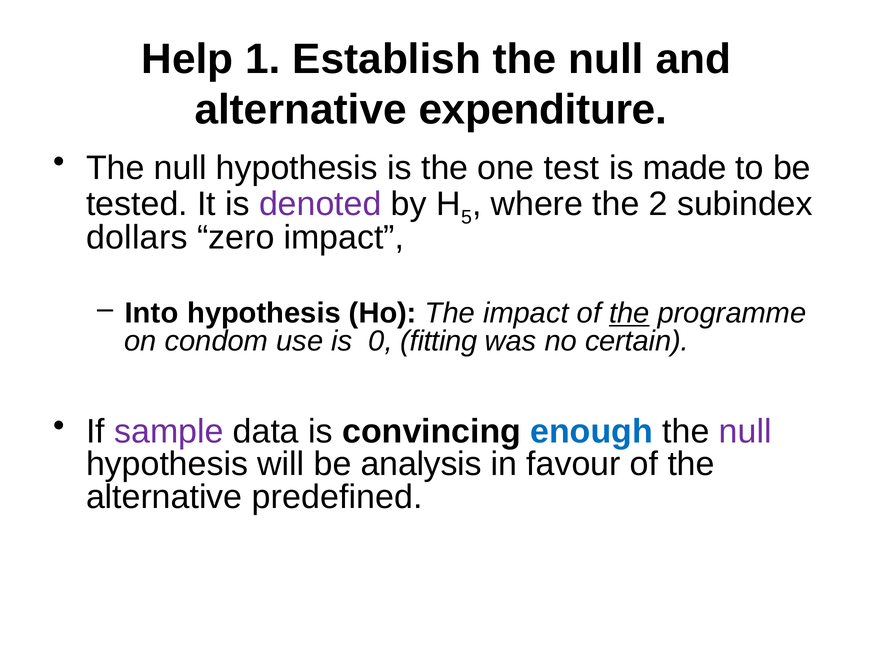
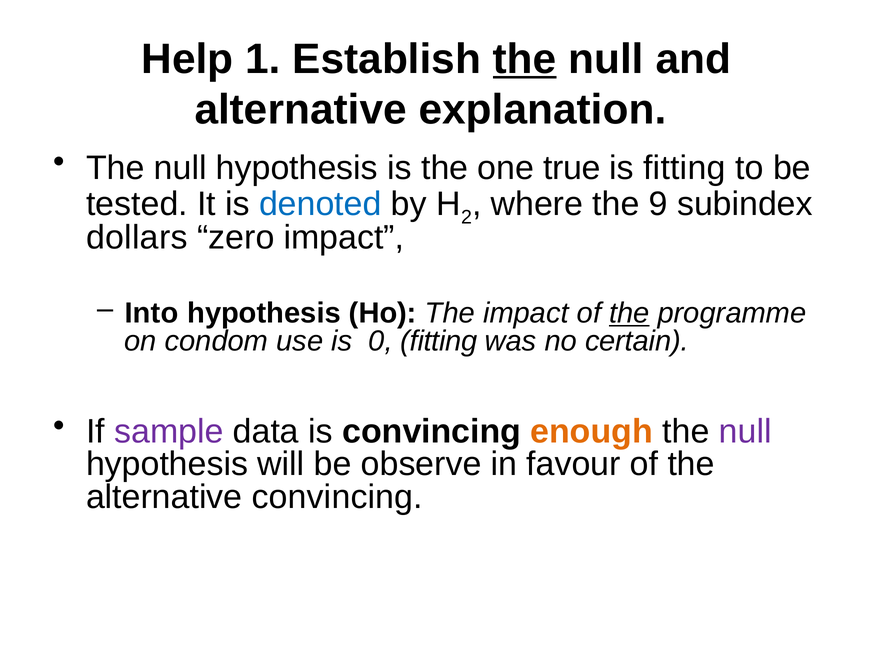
the underline: none -> present (525, 59)
expenditure: expenditure -> explanation (543, 110)
test: test -> true (572, 168)
is made: made -> fitting (684, 168)
denoted colour: purple -> blue (320, 204)
5: 5 -> 2 (467, 217)
2: 2 -> 9 (658, 204)
enough colour: blue -> orange (592, 431)
analysis: analysis -> observe (421, 464)
alternative predefined: predefined -> convincing (337, 497)
